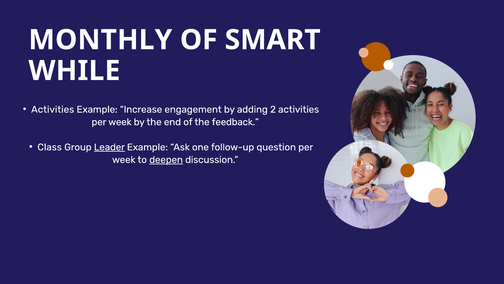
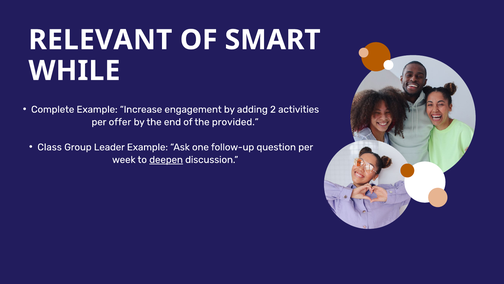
MONTHLY: MONTHLY -> RELEVANT (100, 40)
Activities: Activities -> Complete (53, 109)
week: week -> offer (120, 122)
feedback: feedback -> provided (235, 122)
Leader underline: present -> none (109, 147)
